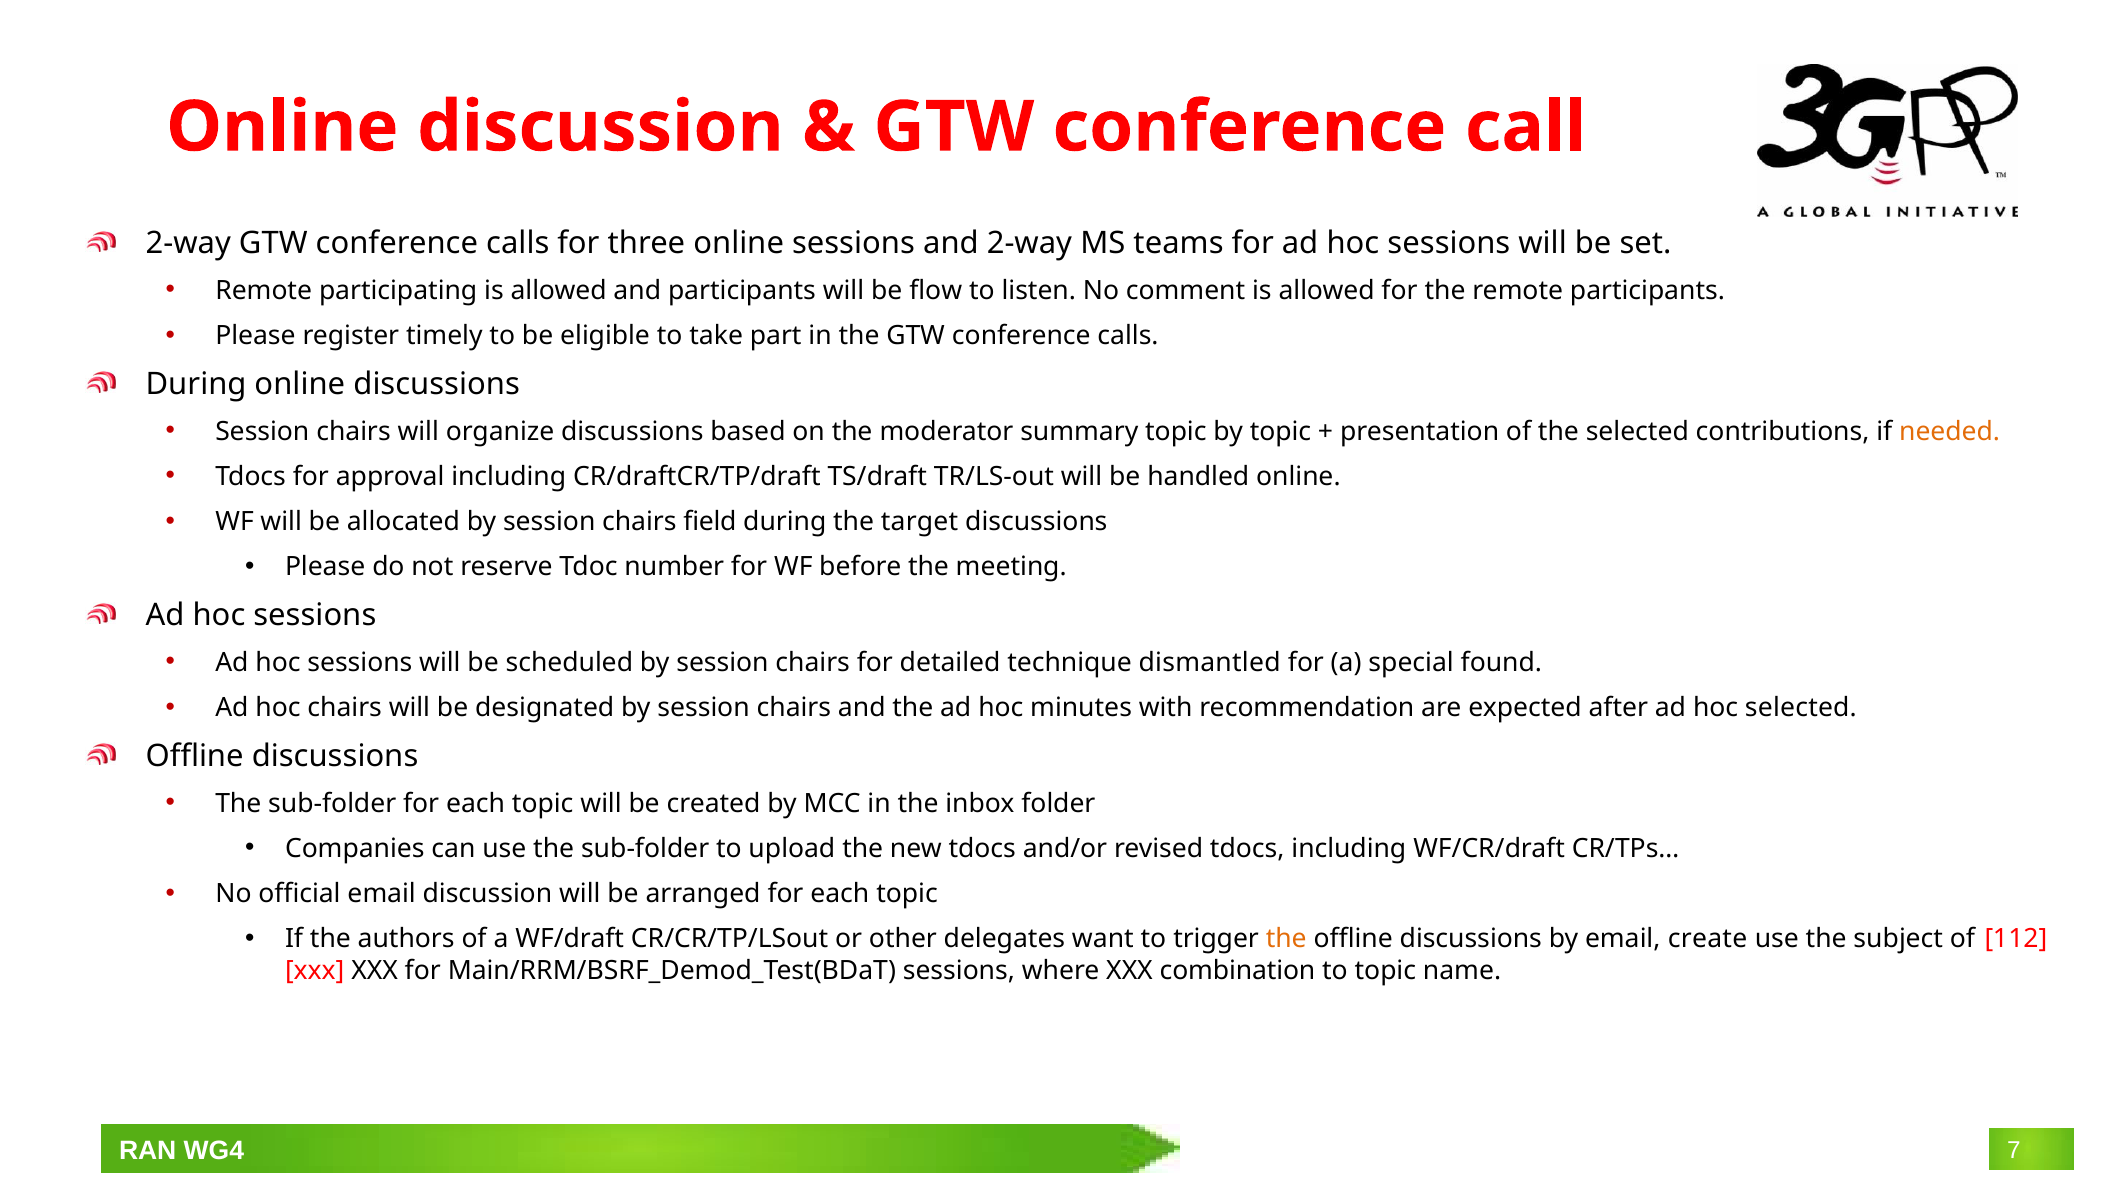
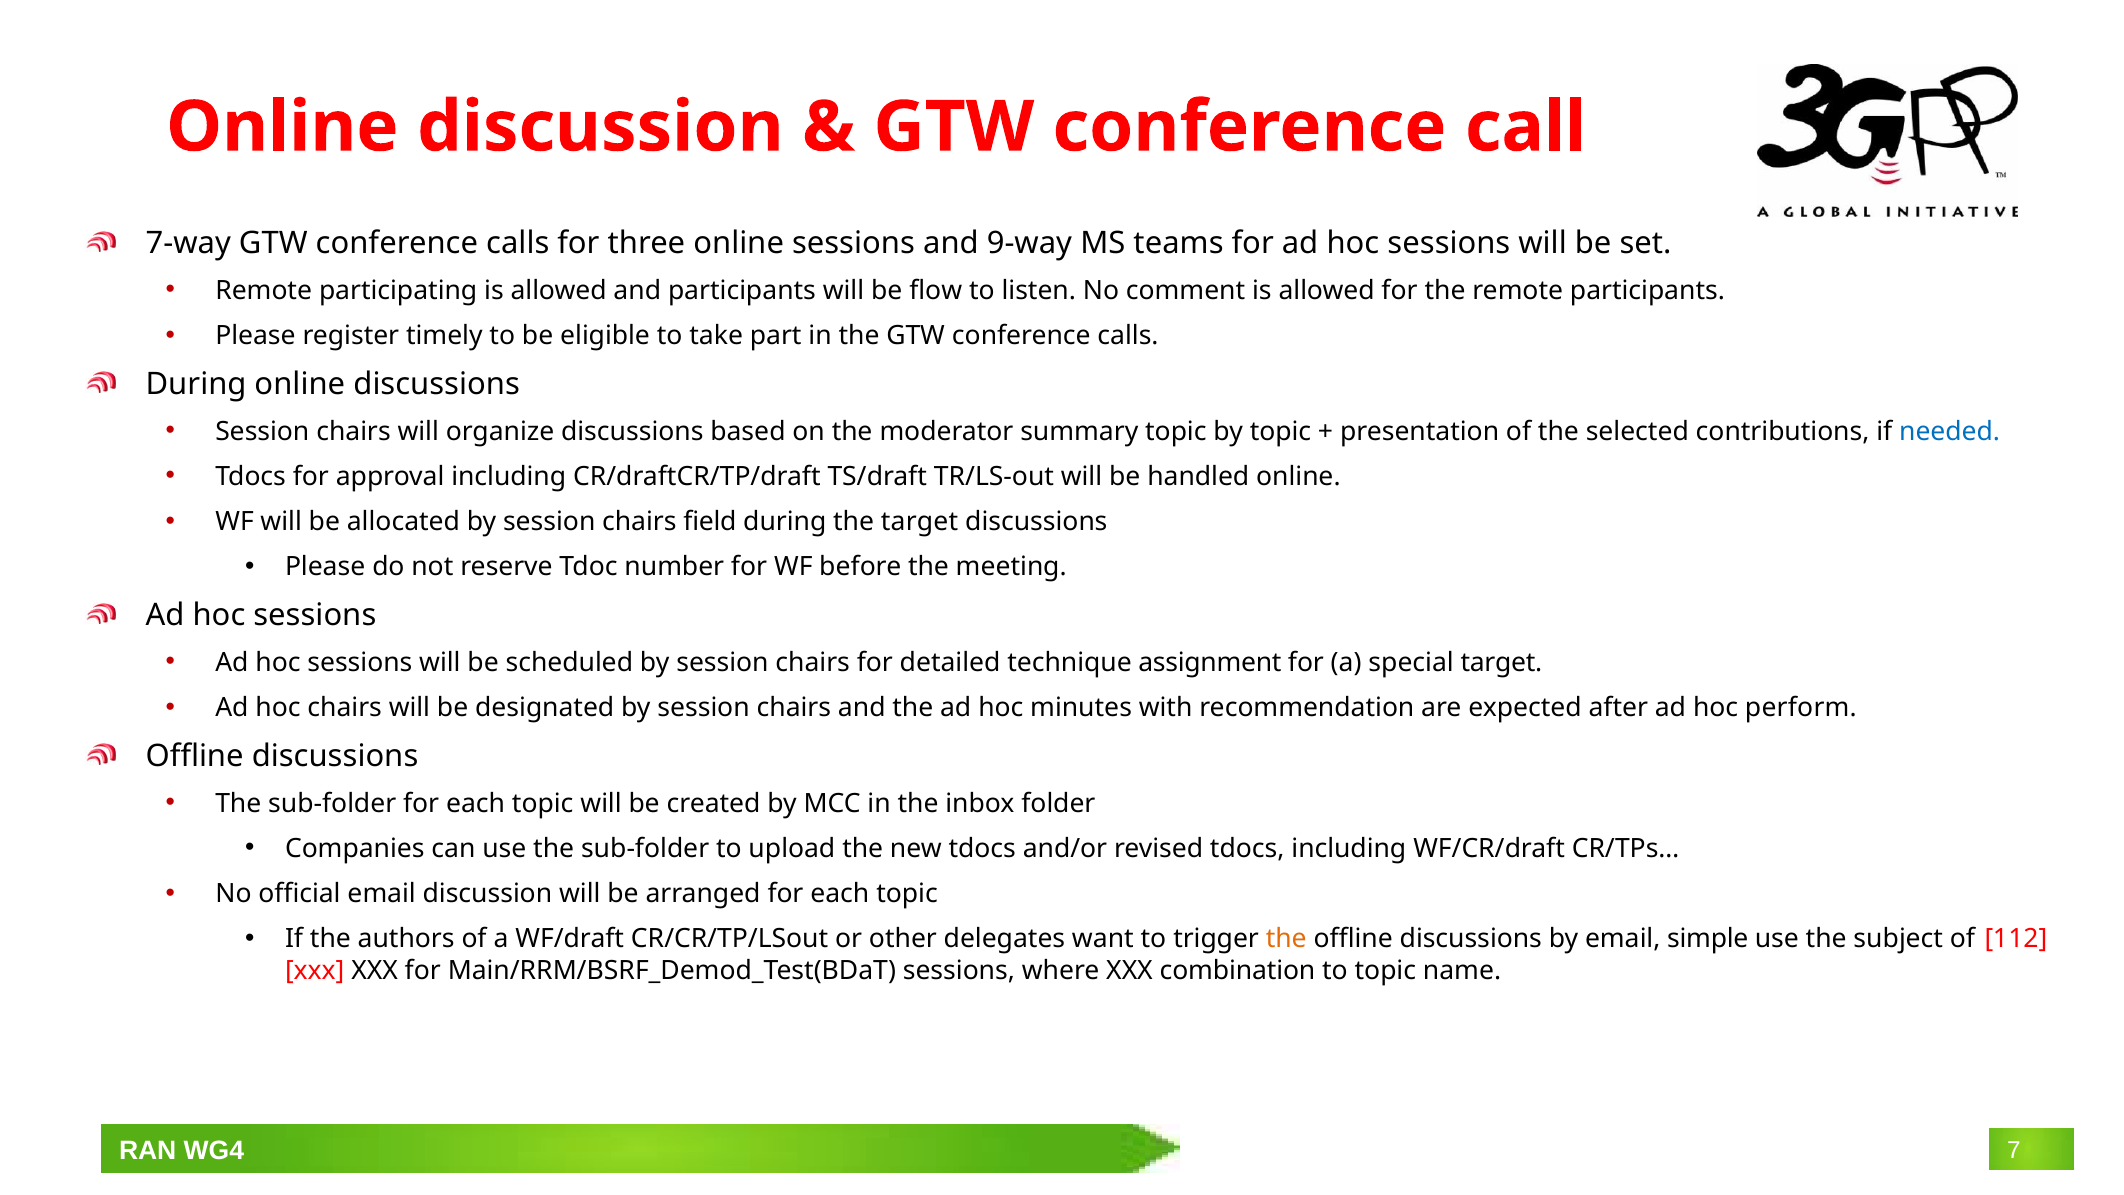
2-way: 2-way -> 7-way (188, 243)
and 2-way: 2-way -> 9-way (1029, 243)
needed colour: orange -> blue (1950, 431)
dismantled: dismantled -> assignment (1210, 662)
special found: found -> target (1501, 662)
hoc selected: selected -> perform (1801, 708)
create: create -> simple (1708, 939)
